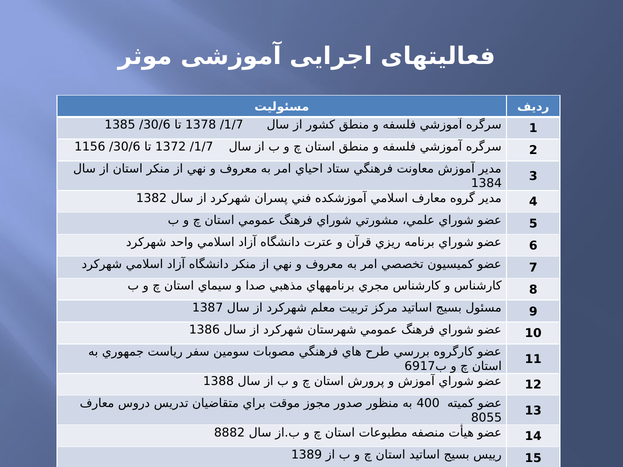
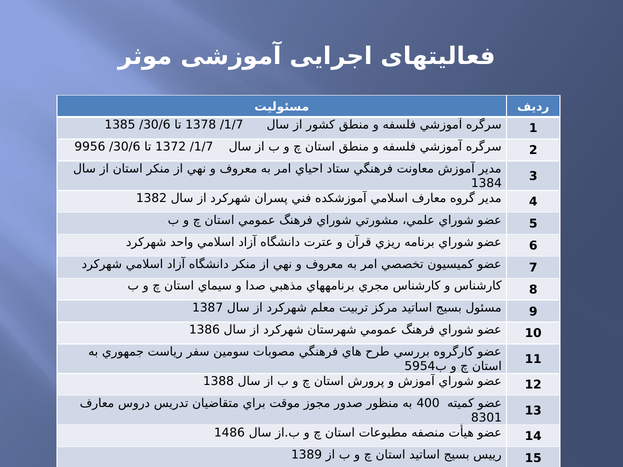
1156: 1156 -> 9956 (90, 147)
6917: 6917 -> 5954 (420, 367)
8055: 8055 -> 8301 (486, 418)
8882: 8882 -> 1486 (229, 433)
